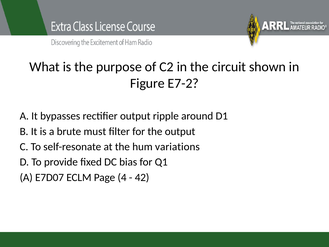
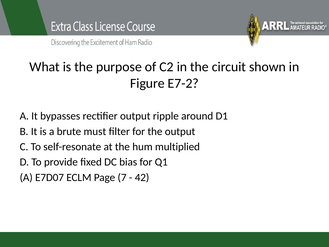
variations: variations -> multiplied (177, 147)
4: 4 -> 7 (122, 177)
